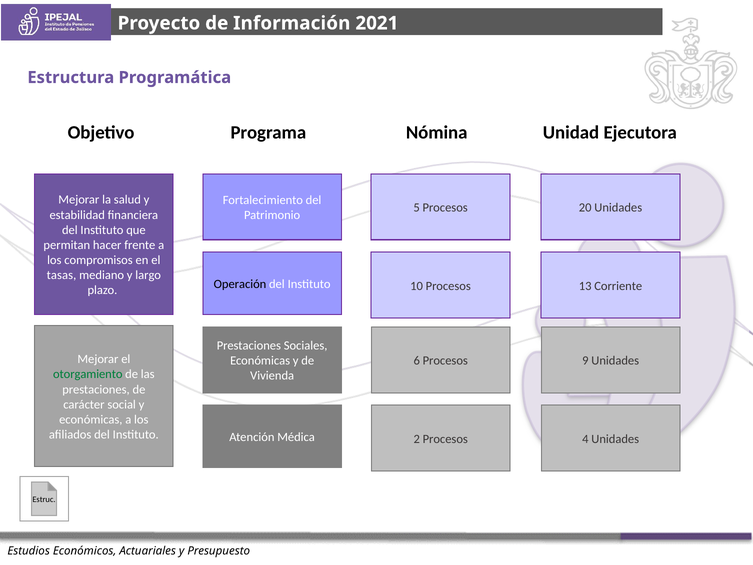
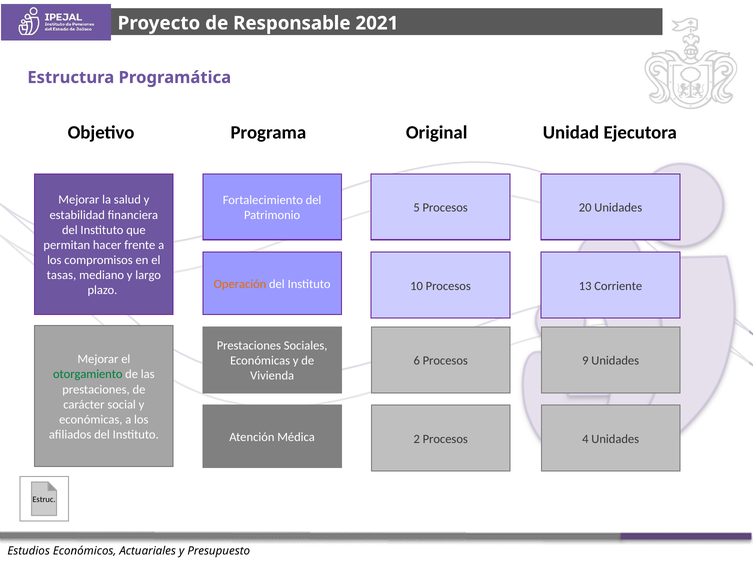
Información: Información -> Responsable (292, 23)
Nómina: Nómina -> Original (437, 133)
Operación colour: black -> orange (240, 284)
